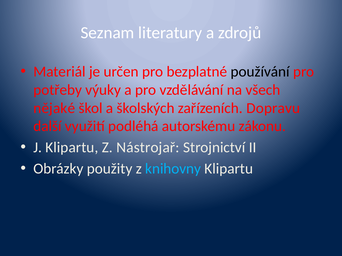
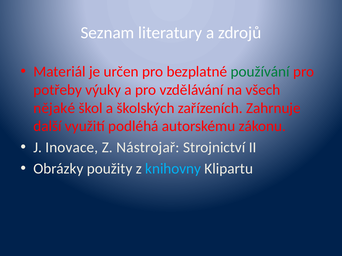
používání colour: black -> green (260, 72)
Dopravu: Dopravu -> Zahrnuje (273, 108)
J Klipartu: Klipartu -> Inovace (72, 148)
